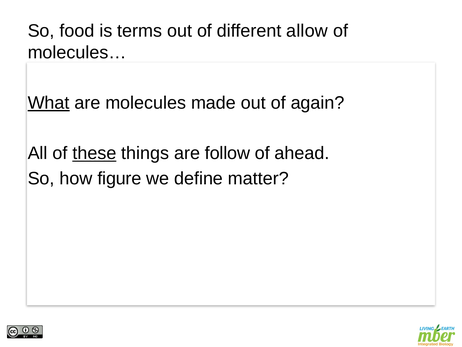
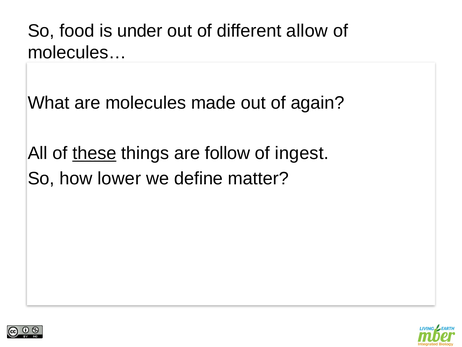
terms: terms -> under (140, 31)
What underline: present -> none (49, 103)
ahead: ahead -> ingest (302, 153)
figure: figure -> lower (119, 178)
